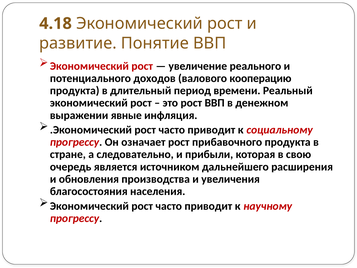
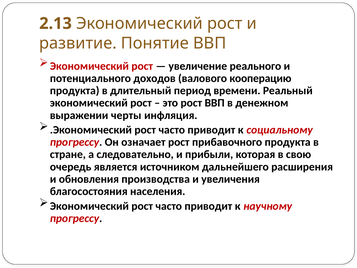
4.18: 4.18 -> 2.13 (56, 23)
явные: явные -> черты (126, 115)
